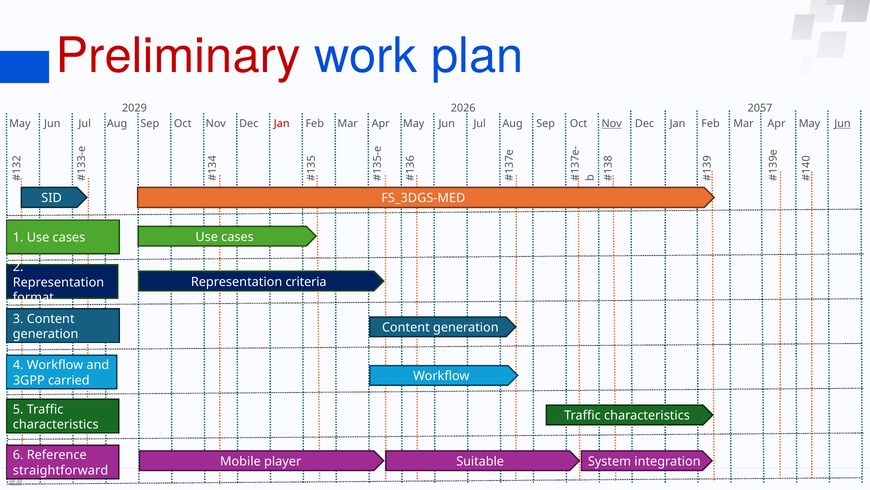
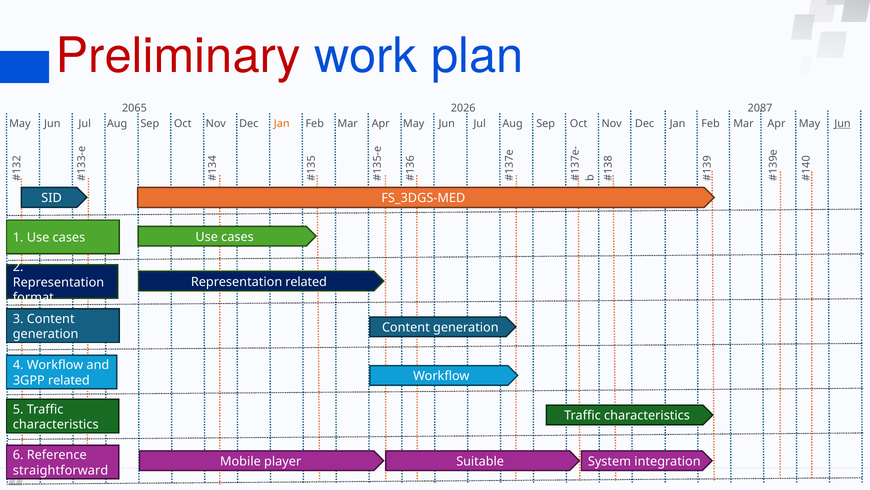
2029: 2029 -> 2065 (134, 108)
2057: 2057 -> 2087 (760, 108)
Jan colour: red -> orange (282, 123)
Nov underline: present -> none (612, 123)
Representation criteria: criteria -> related (306, 282)
3GPP carried: carried -> related (69, 380)
